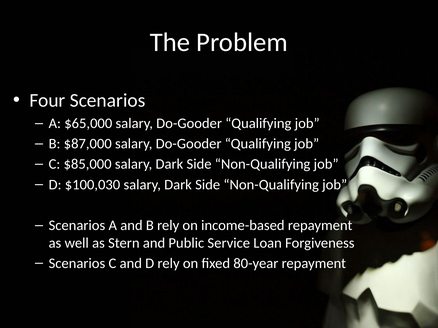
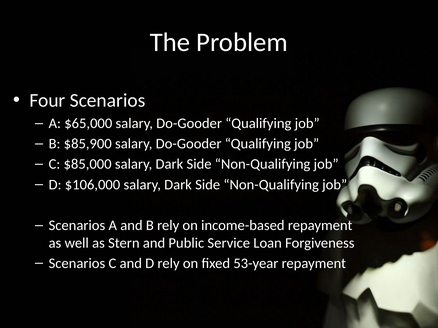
$87,000: $87,000 -> $85,900 (88, 144)
$100,030: $100,030 -> $106,000 (92, 185)
80-year: 80-year -> 53-year (256, 264)
